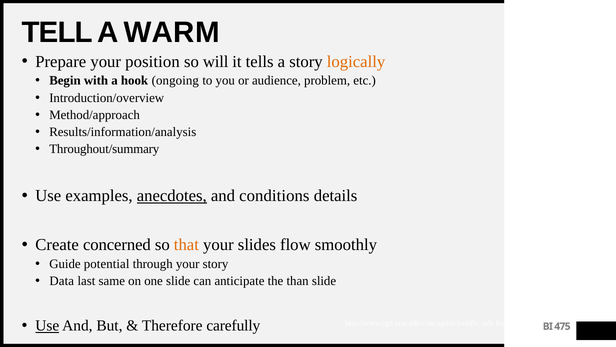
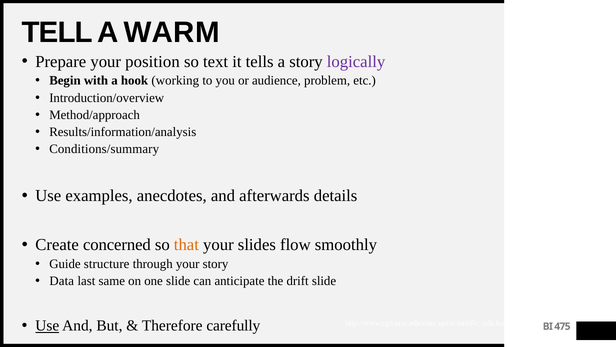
will: will -> text (216, 61)
logically colour: orange -> purple (356, 61)
ongoing: ongoing -> working (175, 81)
Throughout/summary: Throughout/summary -> Conditions/summary (104, 149)
anecdotes underline: present -> none (172, 196)
conditions: conditions -> afterwards (274, 196)
potential: potential -> structure (107, 264)
than: than -> drift (298, 281)
